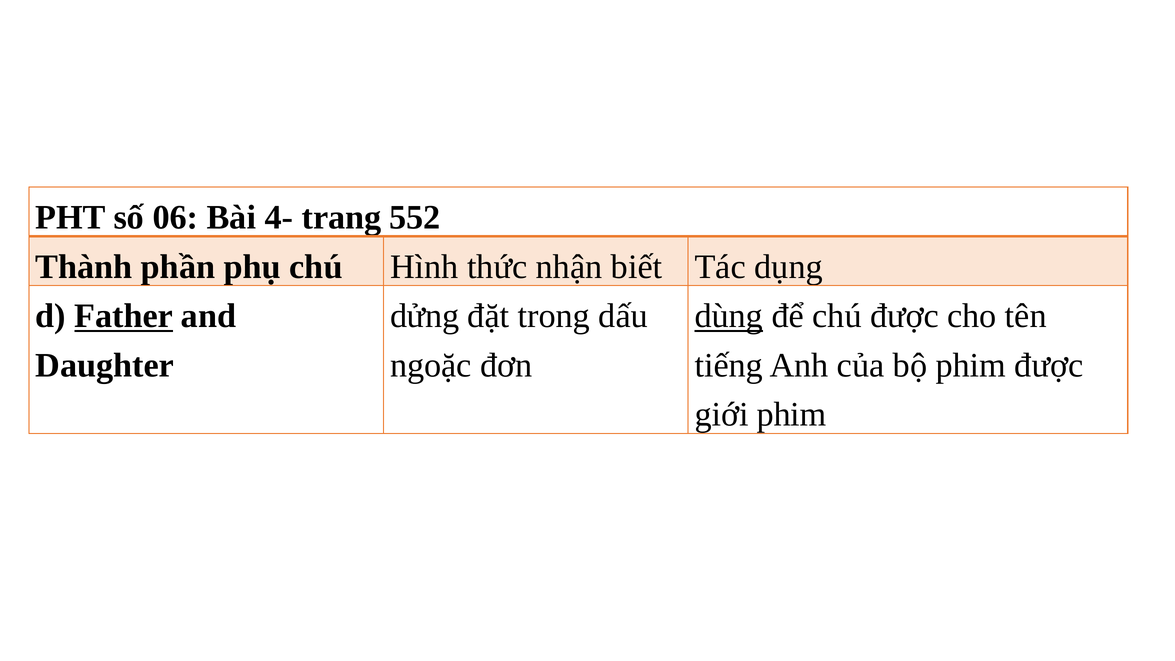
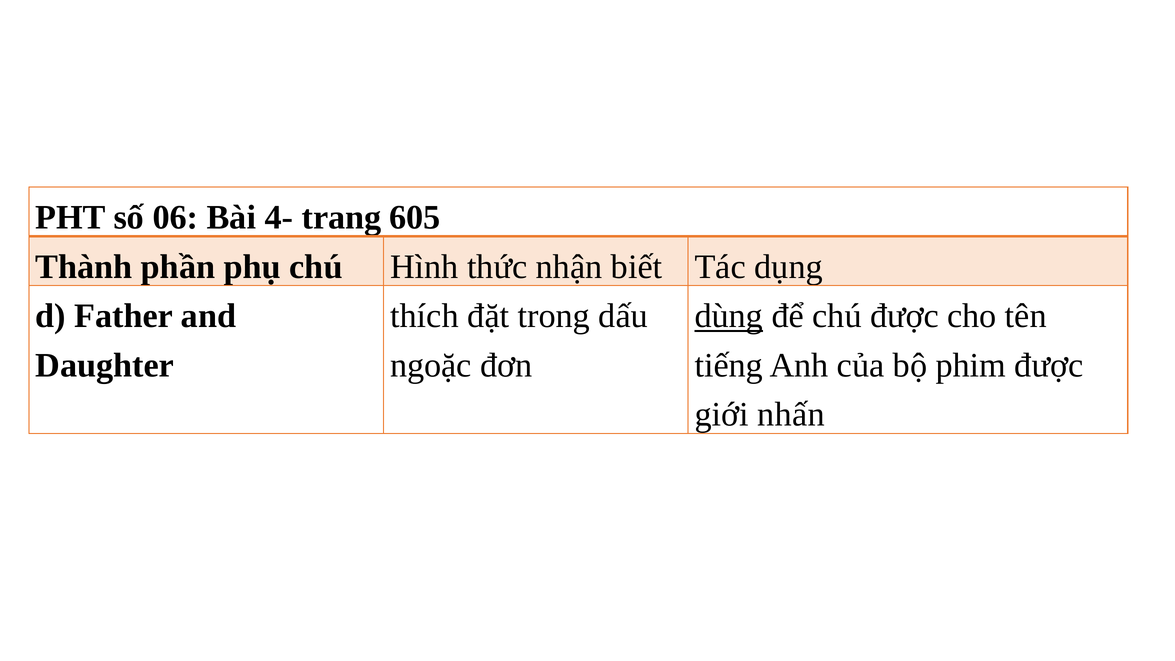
552: 552 -> 605 (415, 217)
Father underline: present -> none (124, 316)
dửng: dửng -> thích (424, 316)
giới phim: phim -> nhấn (791, 415)
